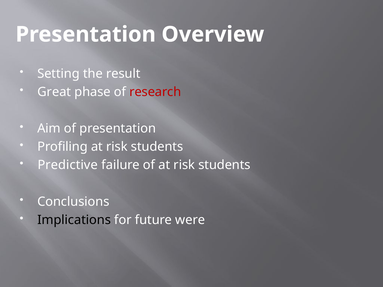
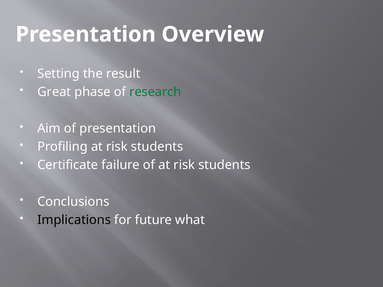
research colour: red -> green (155, 92)
Predictive: Predictive -> Certificate (68, 165)
were: were -> what (190, 220)
